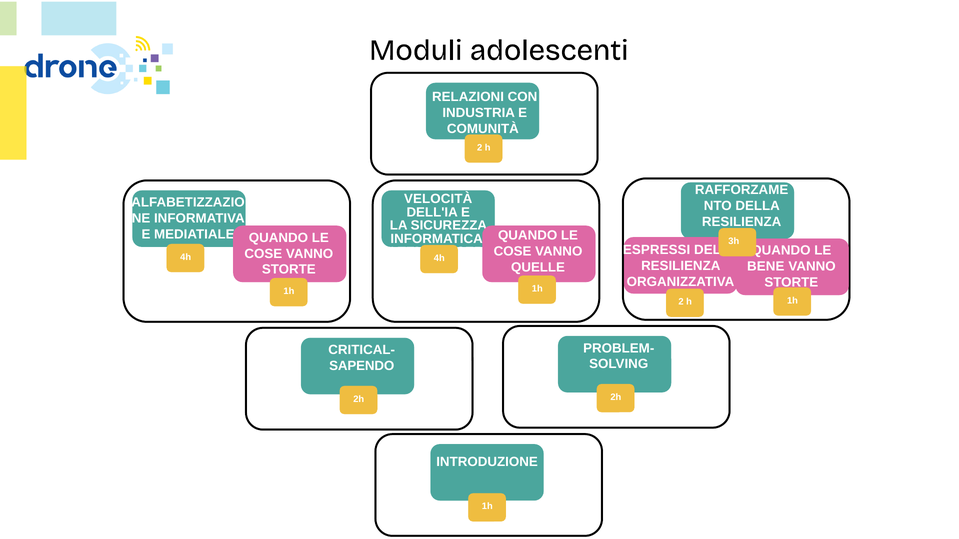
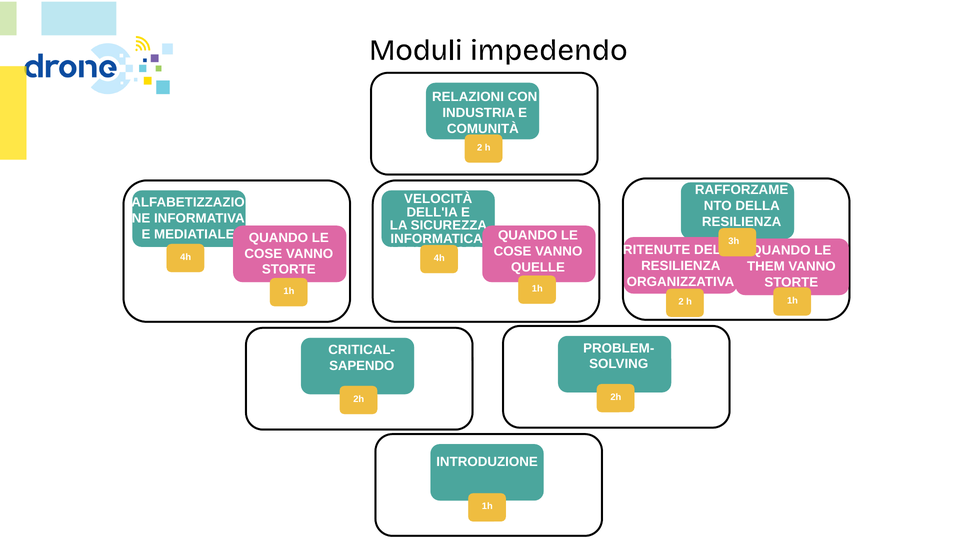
adolescenti: adolescenti -> impedendo (549, 50)
ESPRESSI: ESPRESSI -> RITENUTE (657, 250)
BENE: BENE -> THEM (766, 267)
